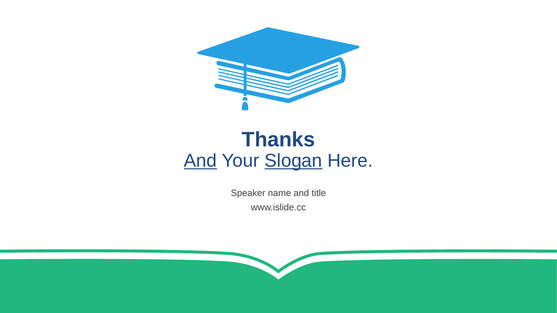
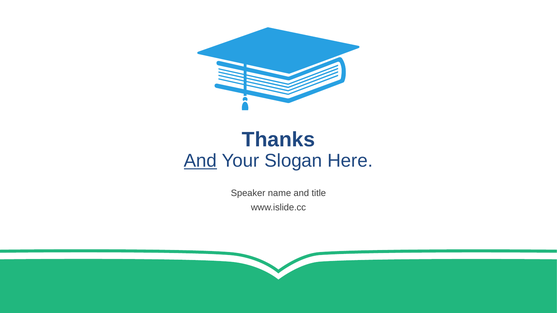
Slogan underline: present -> none (293, 161)
